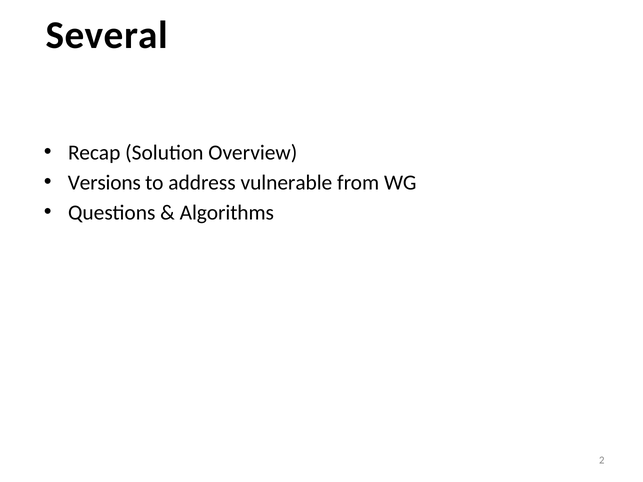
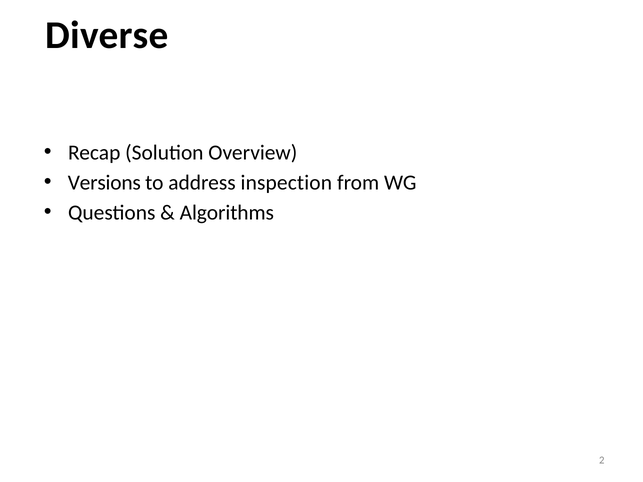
Several: Several -> Diverse (107, 35)
vulnerable: vulnerable -> inspection (286, 183)
